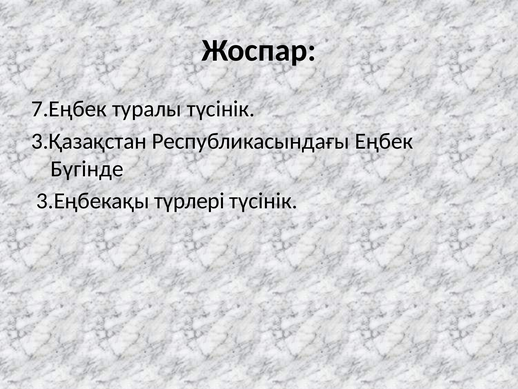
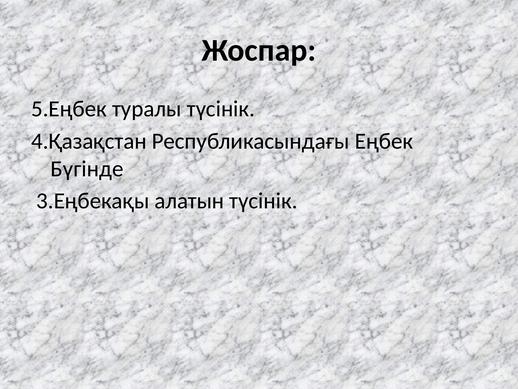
7.Еңбек: 7.Еңбек -> 5.Еңбек (69, 109)
3.Қазақстан: 3.Қазақстан -> 4.Қазақстан (89, 141)
түрлерi: түрлерi -> алатын (189, 201)
